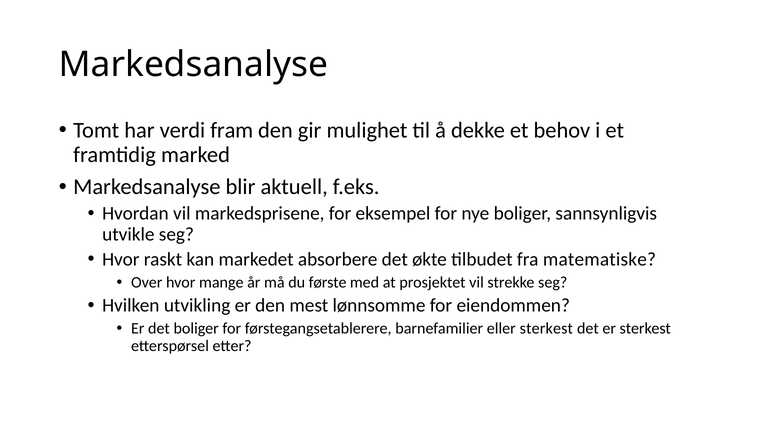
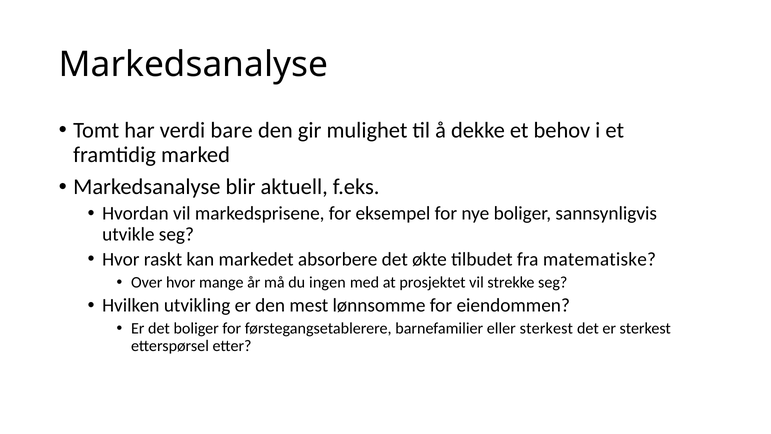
fram: fram -> bare (232, 130)
første: første -> ingen (327, 282)
